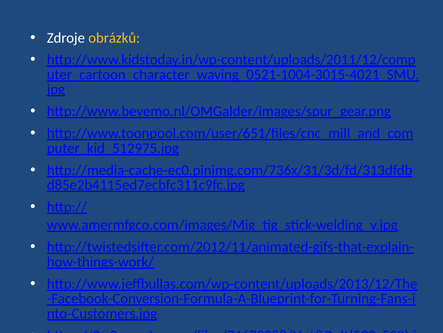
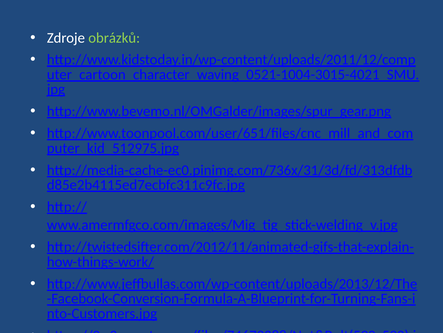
obrázků colour: yellow -> light green (114, 38)
